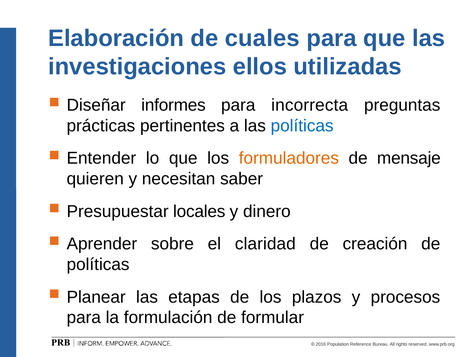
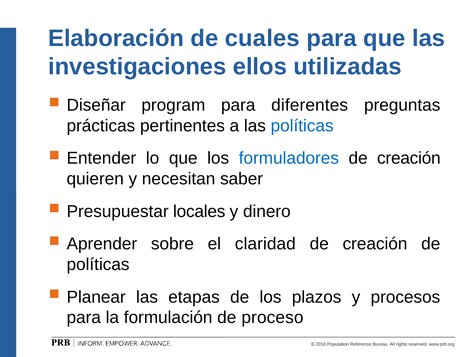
informes: informes -> program (173, 105)
incorrecta: incorrecta -> diferentes (310, 105)
formuladores colour: orange -> blue (289, 158)
mensaje: mensaje -> creación (409, 158)
formular: formular -> proceso (272, 317)
